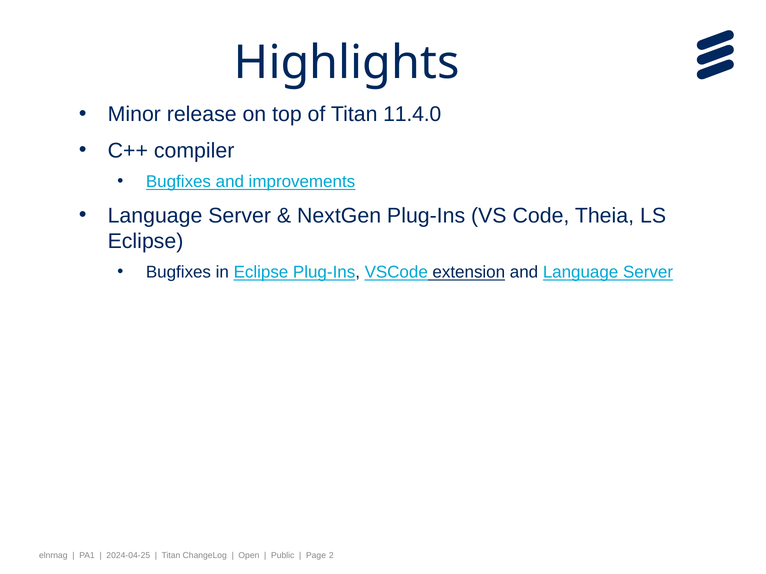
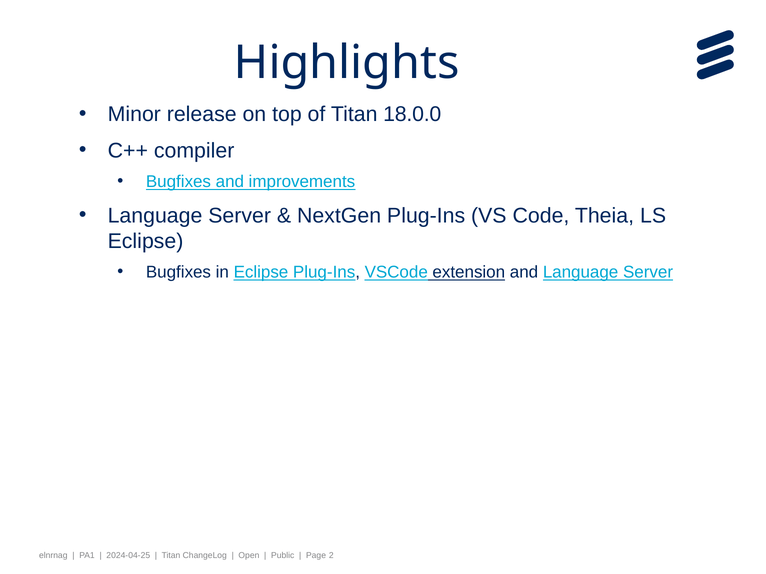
11.4.0: 11.4.0 -> 18.0.0 (412, 115)
